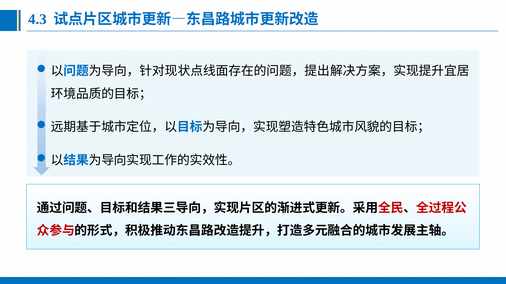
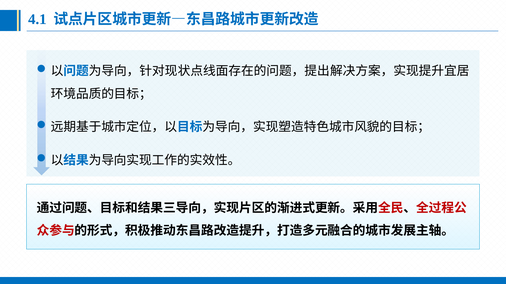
4.3: 4.3 -> 4.1 (37, 19)
